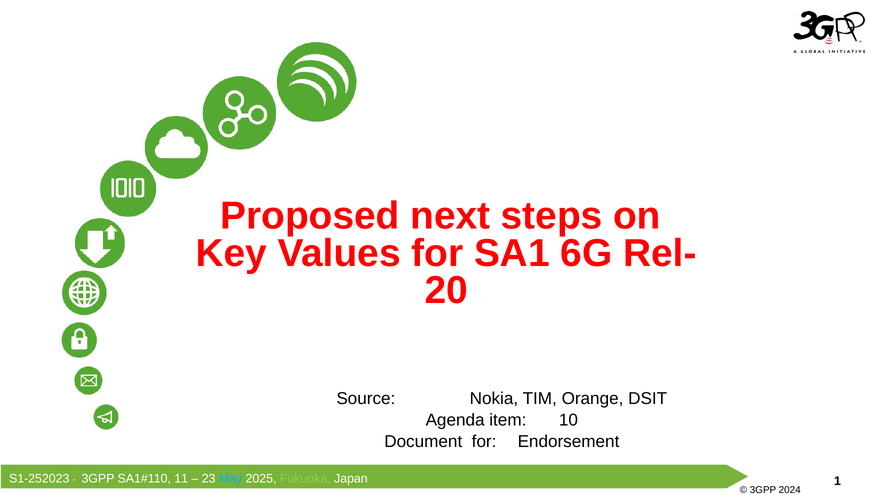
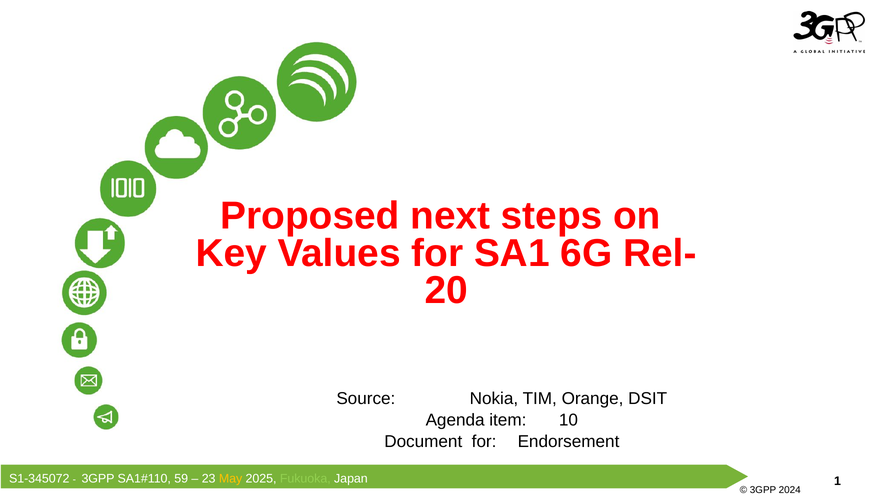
S1-252023: S1-252023 -> S1-345072 (39, 479)
11: 11 -> 59 (181, 479)
May colour: light blue -> yellow (231, 479)
